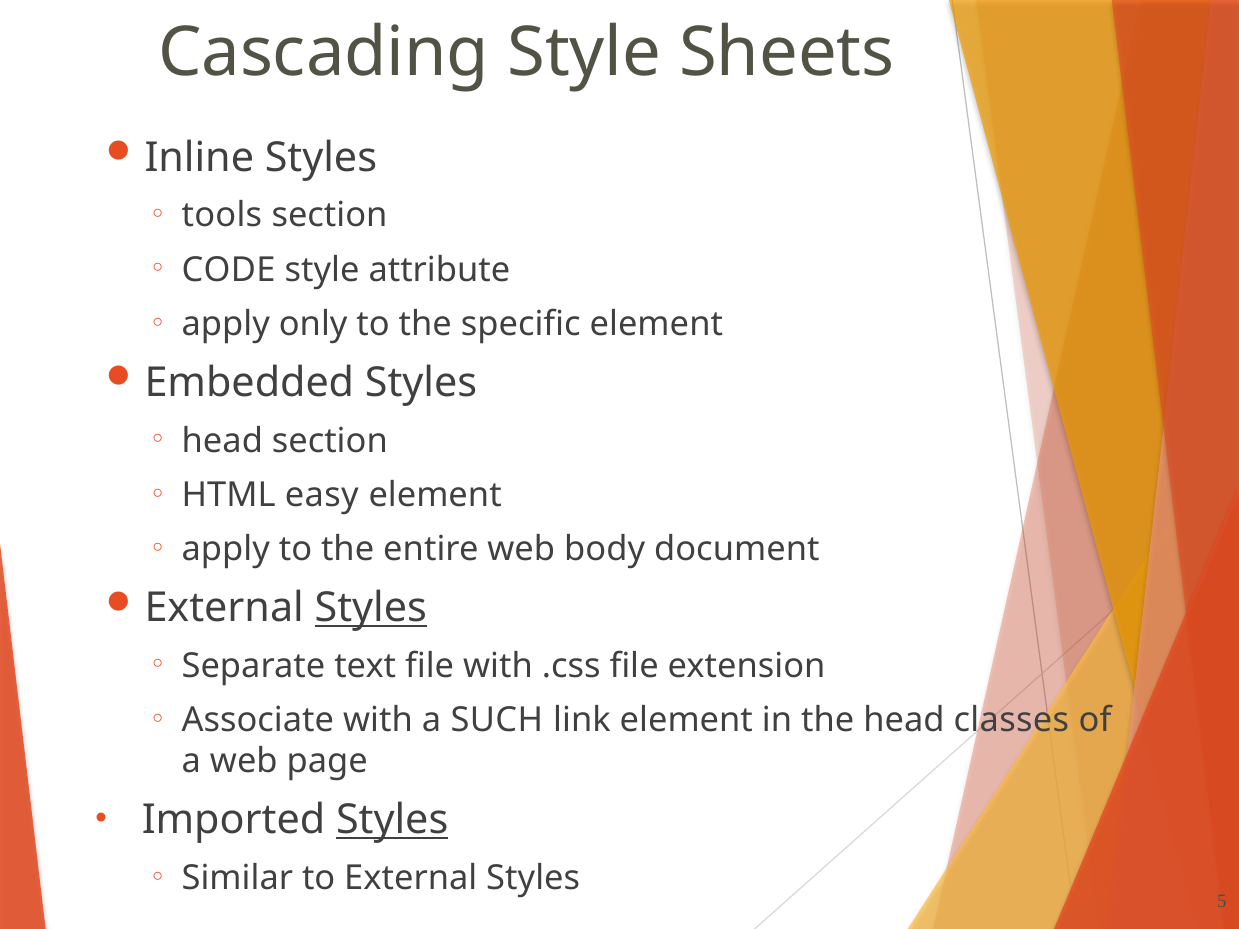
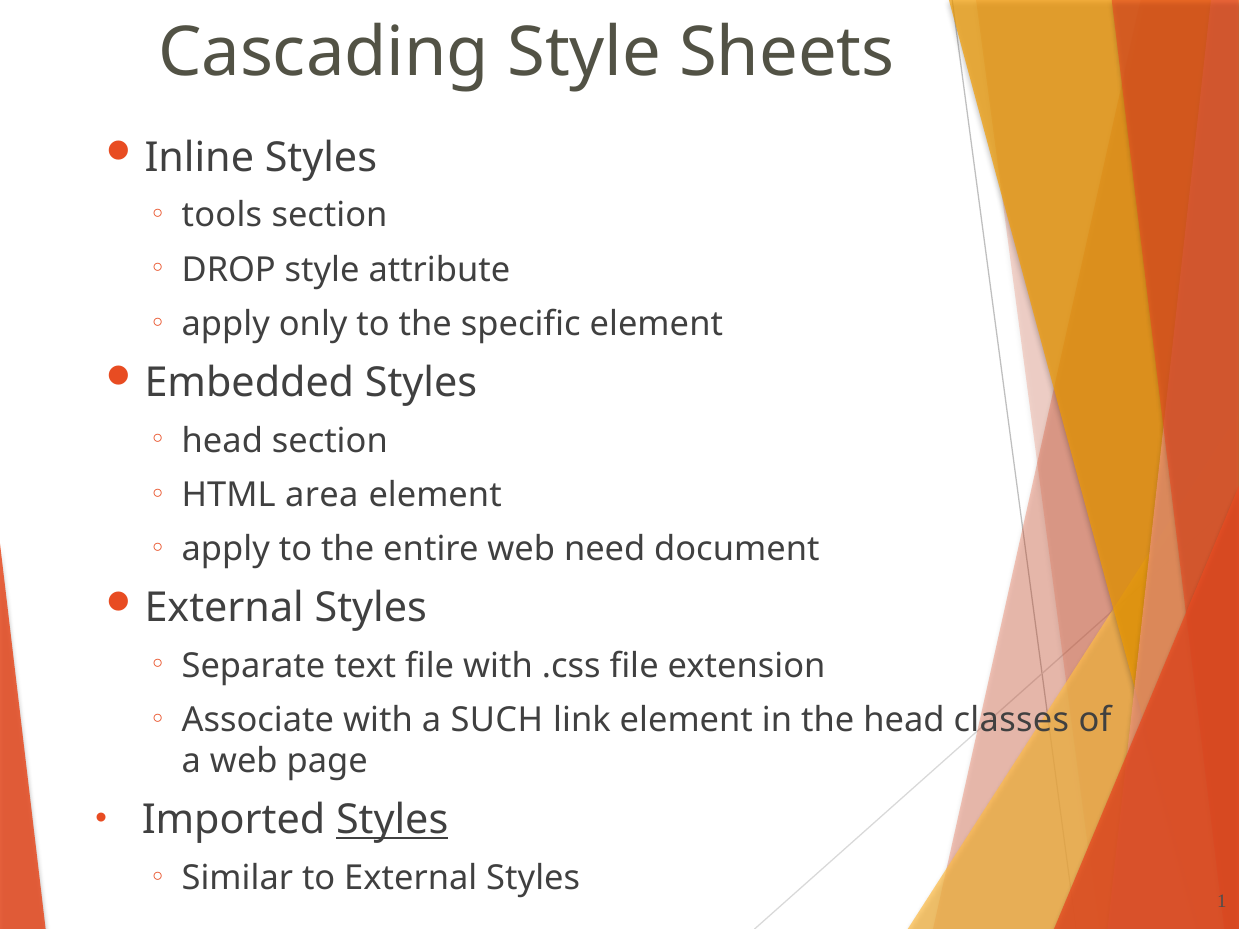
CODE: CODE -> DROP (229, 270)
easy: easy -> area (322, 495)
body: body -> need (605, 549)
Styles underline: present -> none (371, 608)
5: 5 -> 1 (1222, 901)
